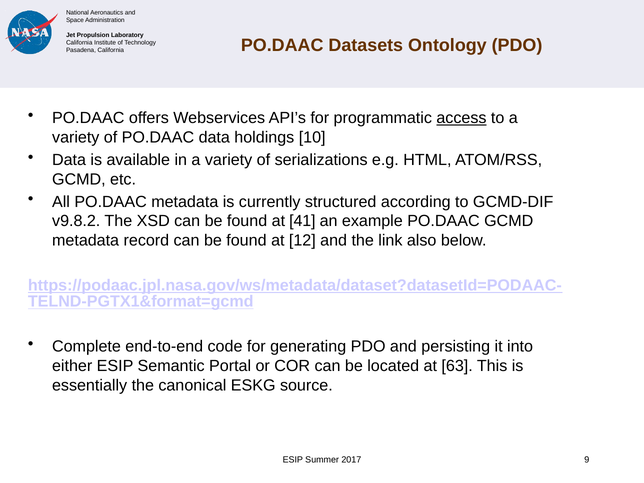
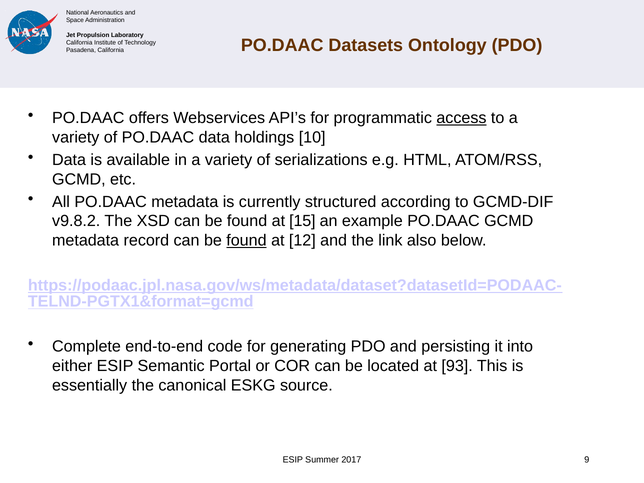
41: 41 -> 15 (302, 221)
found underline: none -> present (246, 240)
63: 63 -> 93 (457, 366)
